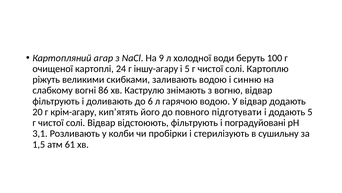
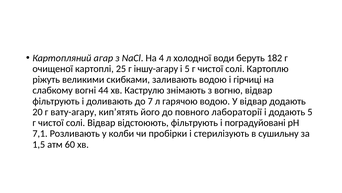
9: 9 -> 4 (161, 58)
100: 100 -> 182 (275, 58)
24: 24 -> 25 (121, 69)
синню: синню -> гірчиці (247, 79)
86: 86 -> 44 (103, 90)
6: 6 -> 7 (150, 101)
крім-агару: крім-агару -> вату-агару (74, 112)
підготувати: підготувати -> лабораторії (237, 112)
3,1: 3,1 -> 7,1 (40, 133)
61: 61 -> 60 (70, 144)
